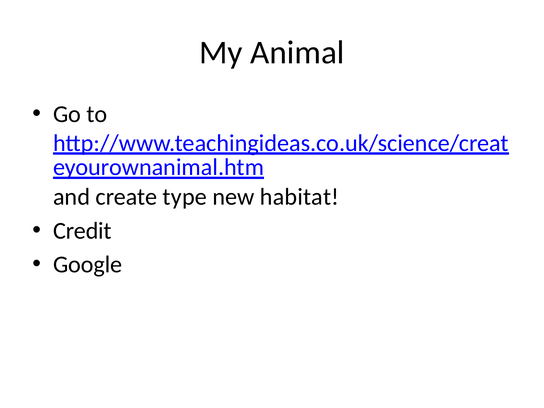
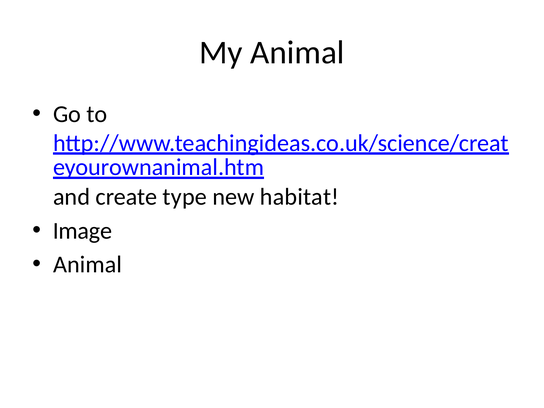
Credit: Credit -> Image (82, 231)
Google: Google -> Animal (88, 265)
